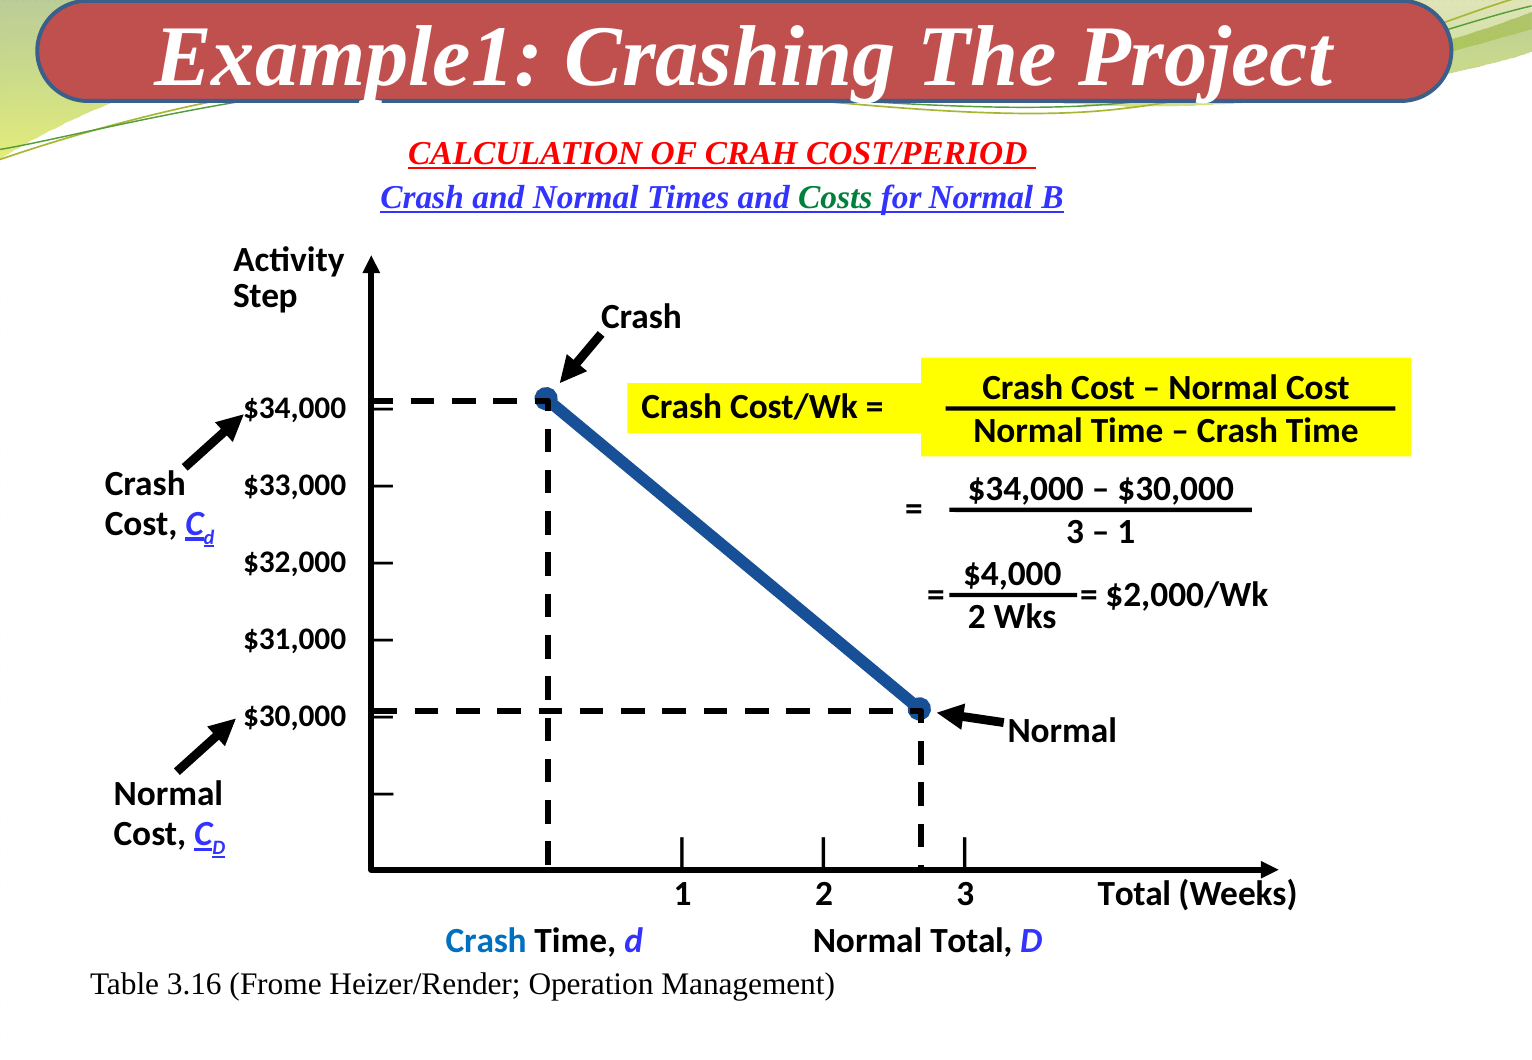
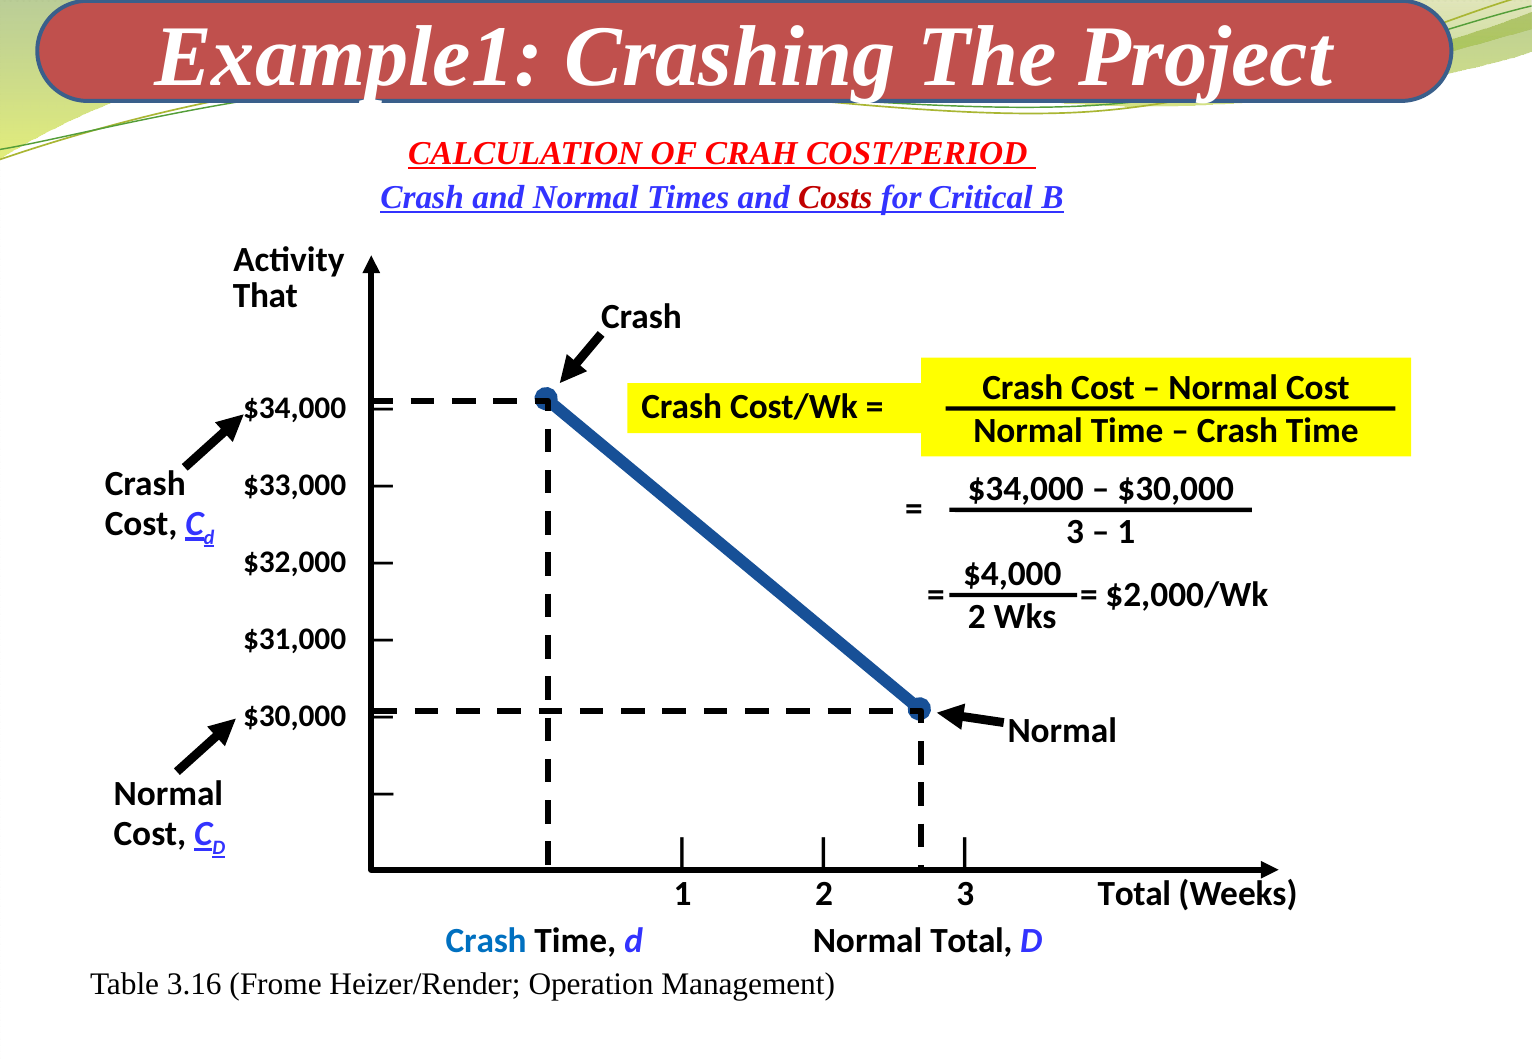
Costs colour: green -> red (835, 197)
for Normal: Normal -> Critical (981, 197)
Step: Step -> That (265, 296)
